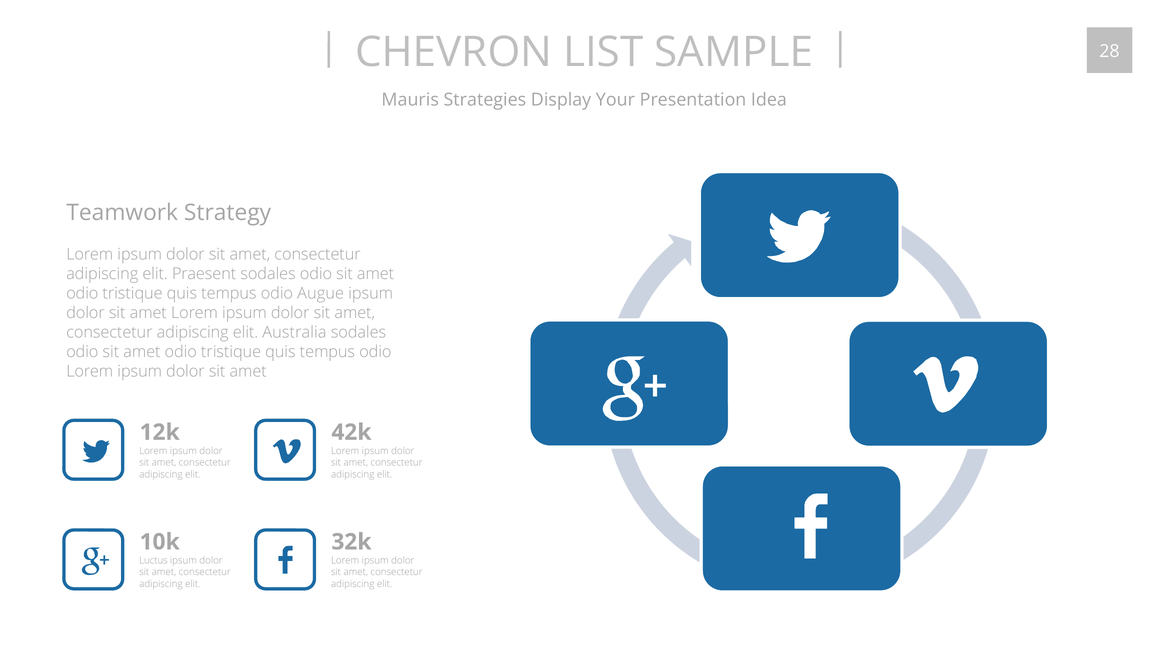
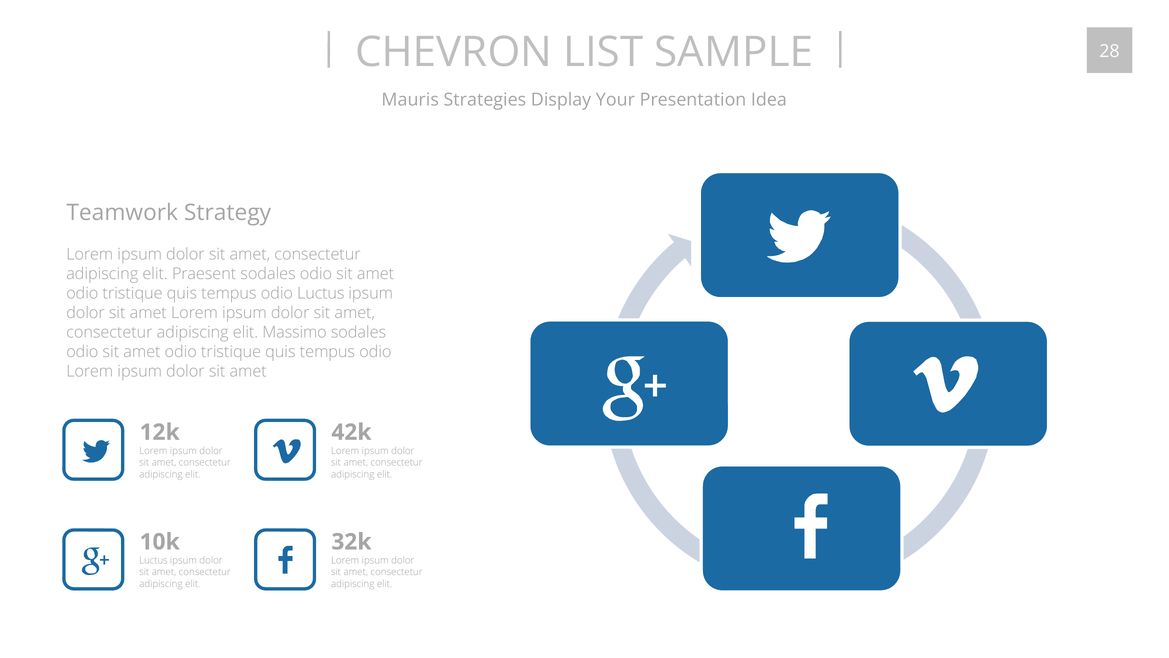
odio Augue: Augue -> Luctus (321, 293)
Australia: Australia -> Massimo (295, 332)
